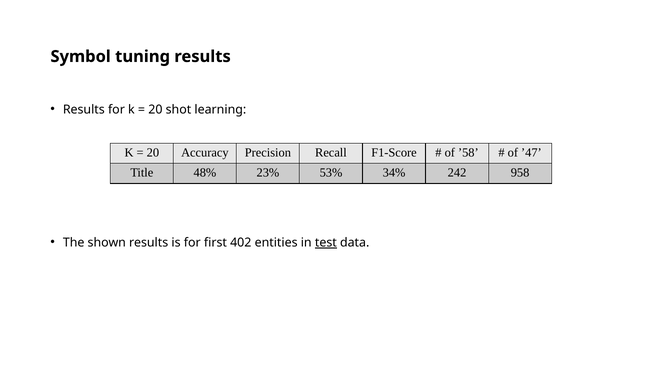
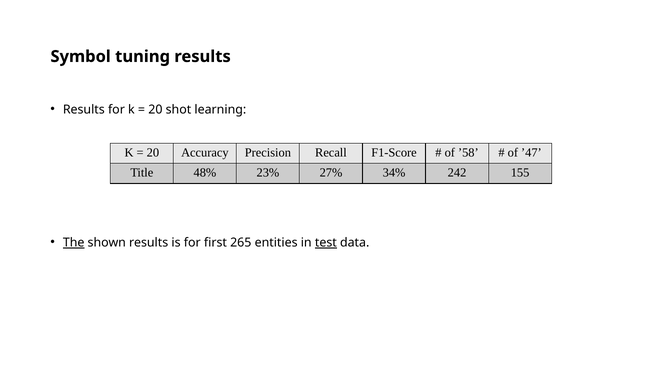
53%: 53% -> 27% (331, 172)
958: 958 -> 155 (520, 172)
The underline: none -> present (74, 242)
402: 402 -> 265 (241, 242)
